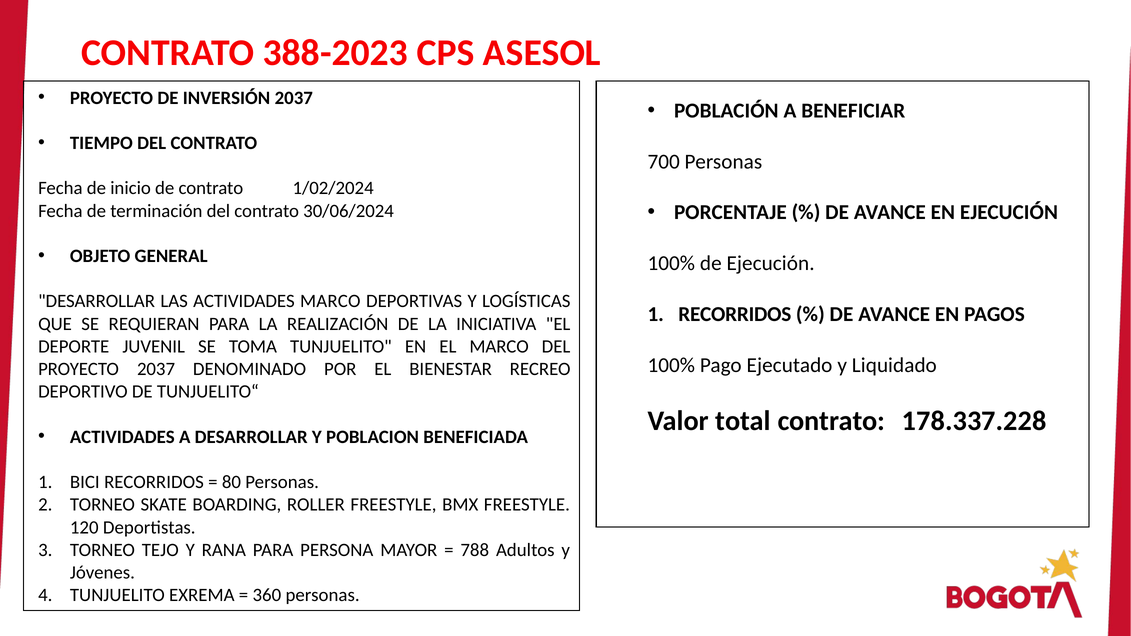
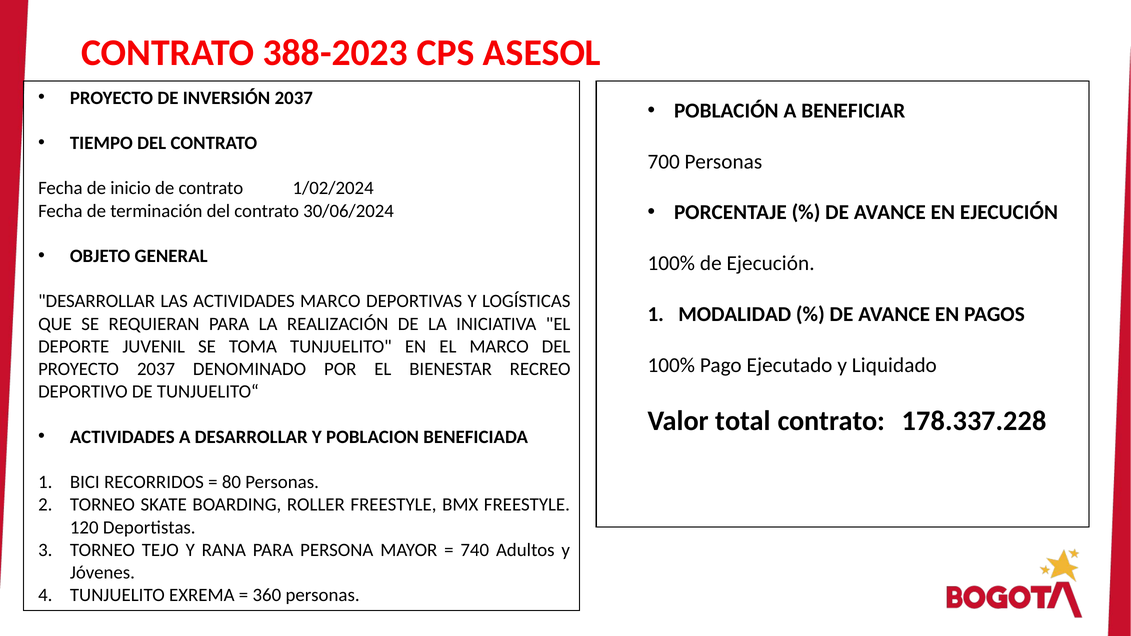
RECORRIDOS: RECORRIDOS -> MODALIDAD (735, 314)
788: 788 -> 740 (475, 550)
